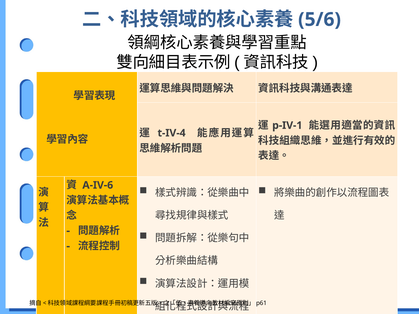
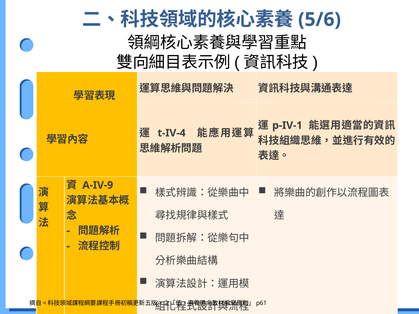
A-IV-6: A-IV-6 -> A-IV-9 (98, 185)
